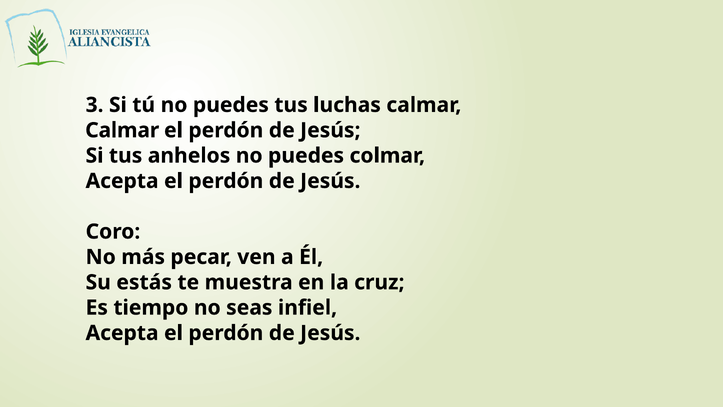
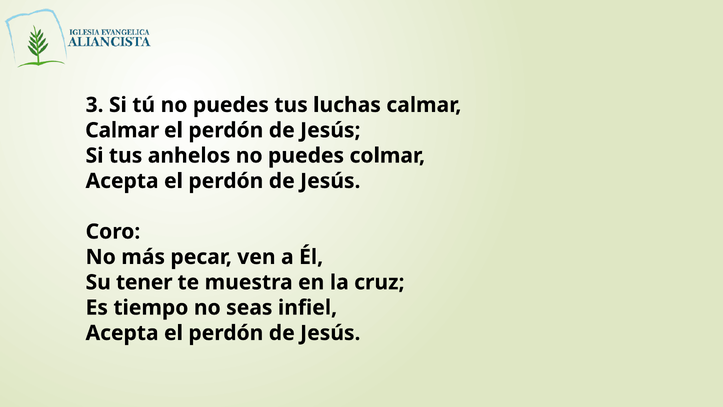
estás: estás -> tener (144, 282)
